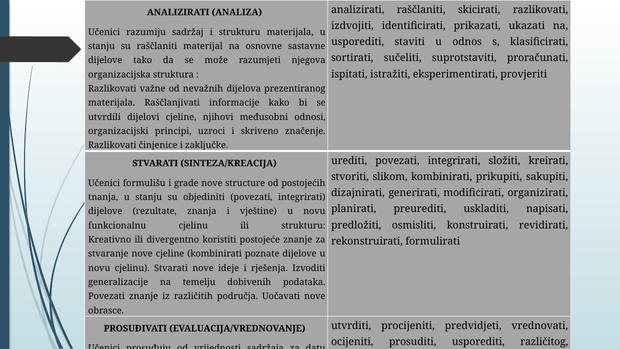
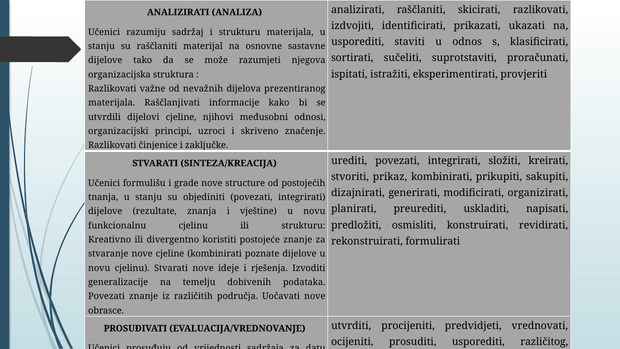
slikom: slikom -> prikaz (390, 177)
